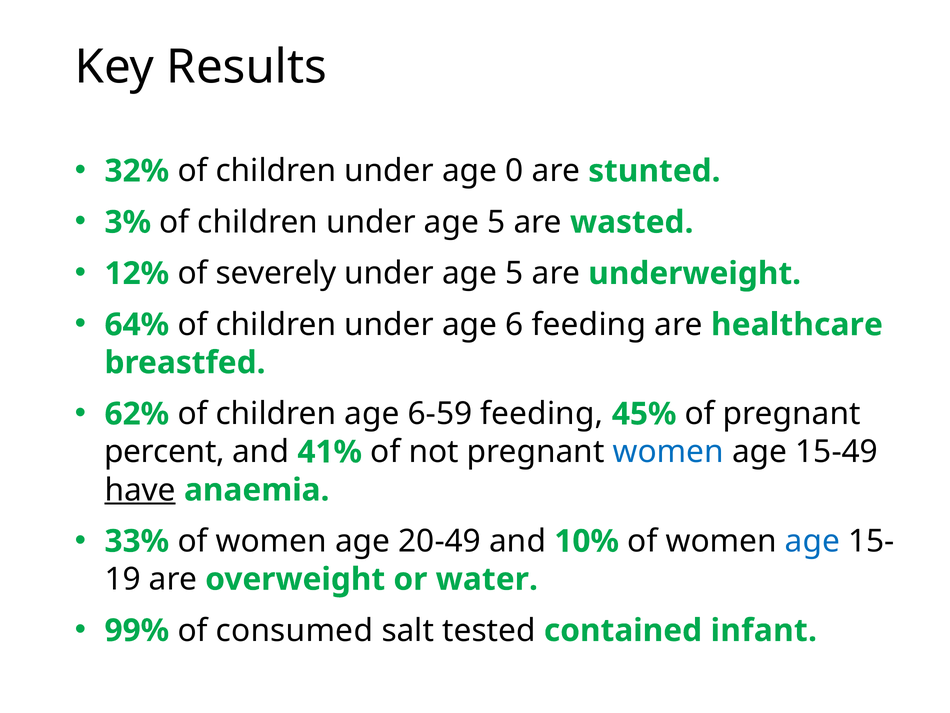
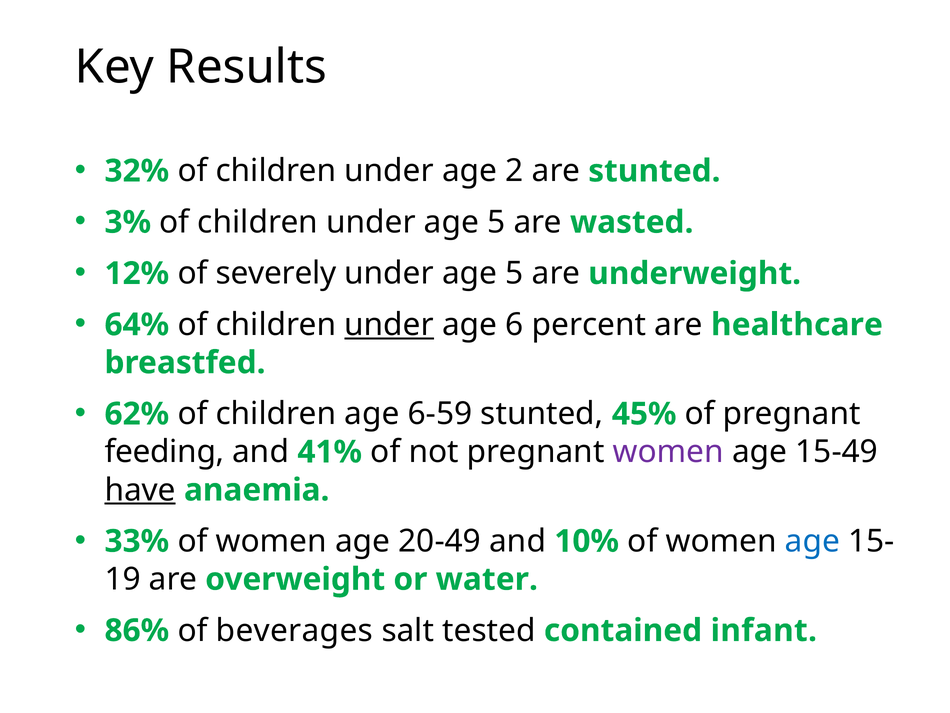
0: 0 -> 2 (515, 171)
under underline: none -> present (389, 325)
6 feeding: feeding -> percent (589, 325)
6-59 feeding: feeding -> stunted (542, 414)
percent: percent -> feeding (164, 452)
women colour: blue -> purple (668, 452)
99%: 99% -> 86% (137, 630)
consumed: consumed -> beverages (294, 630)
